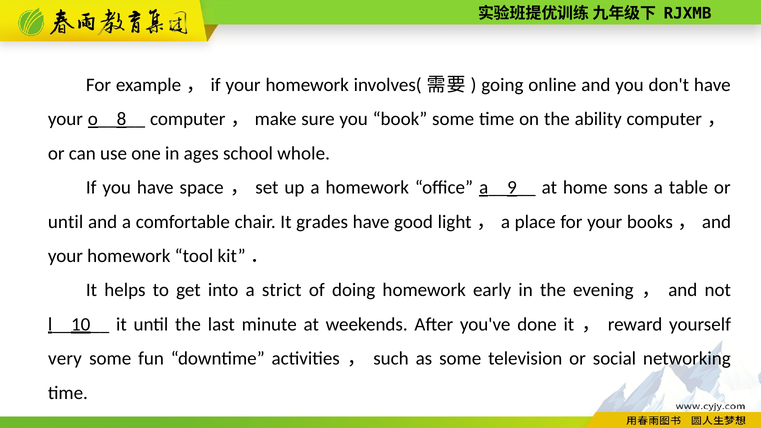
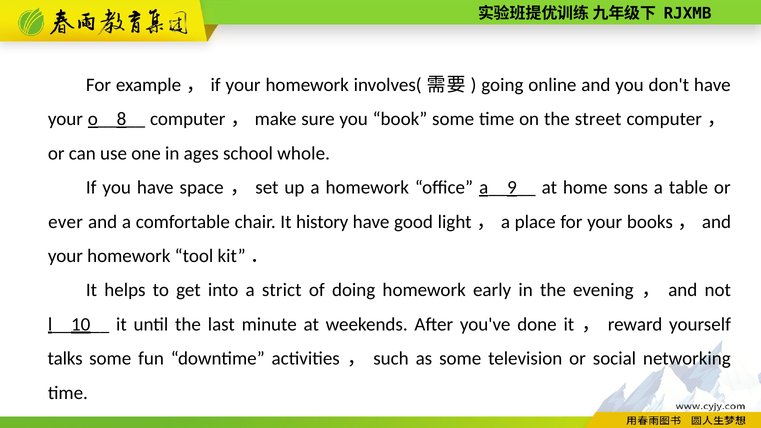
ability: ability -> street (598, 119)
until: until -> ever (66, 222)
grades: grades -> history (322, 222)
very: very -> talks (65, 359)
